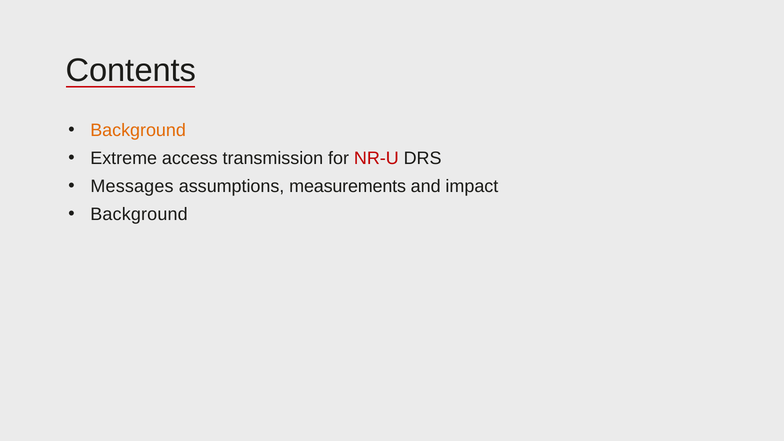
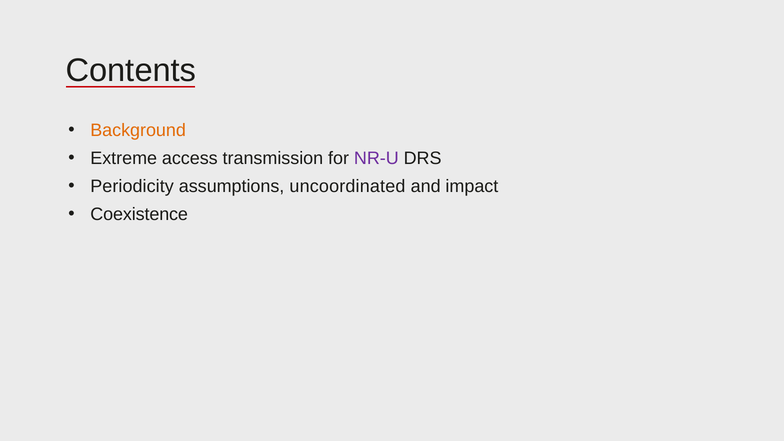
NR-U colour: red -> purple (376, 158)
Messages: Messages -> Periodicity (132, 186)
measurements: measurements -> uncoordinated (347, 186)
Background: Background -> Coexistence (139, 214)
